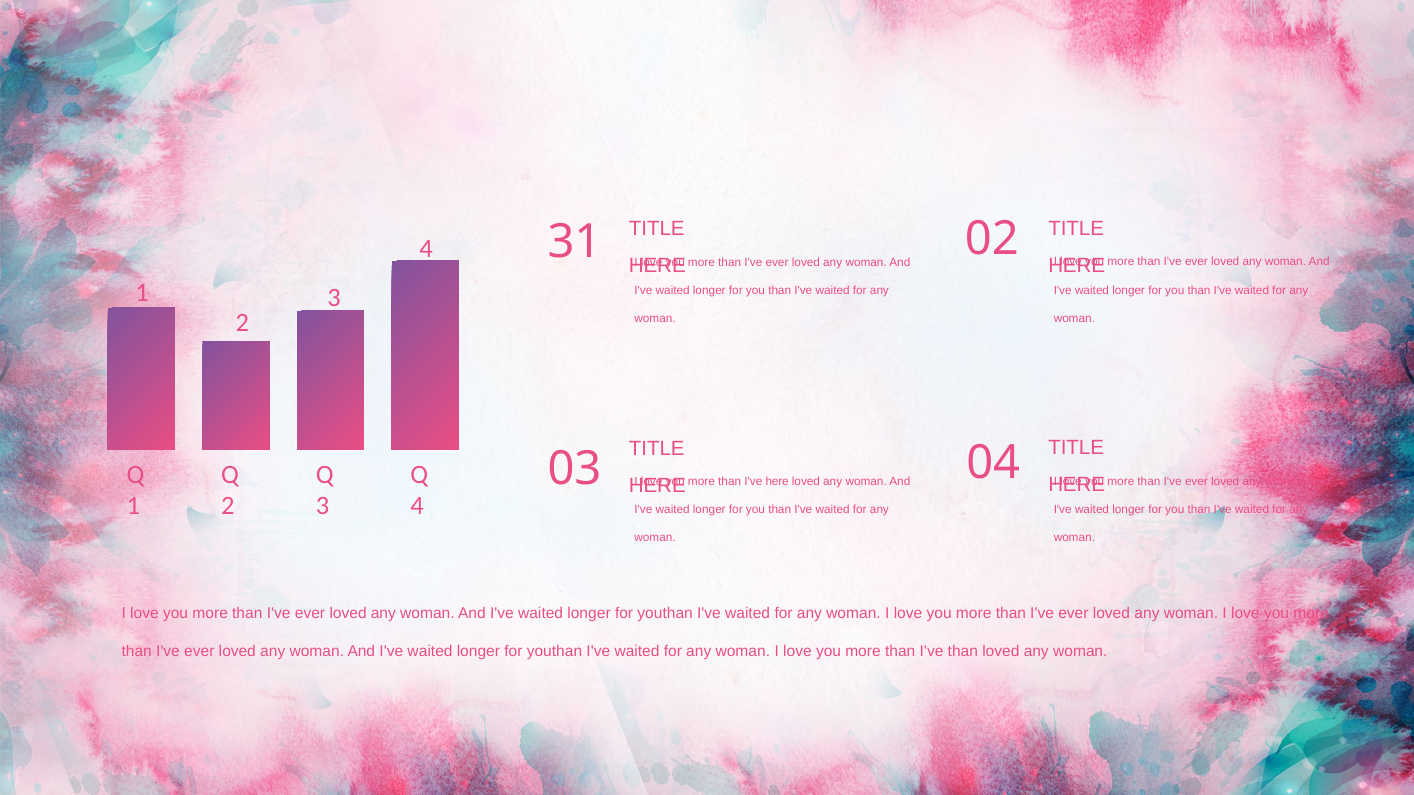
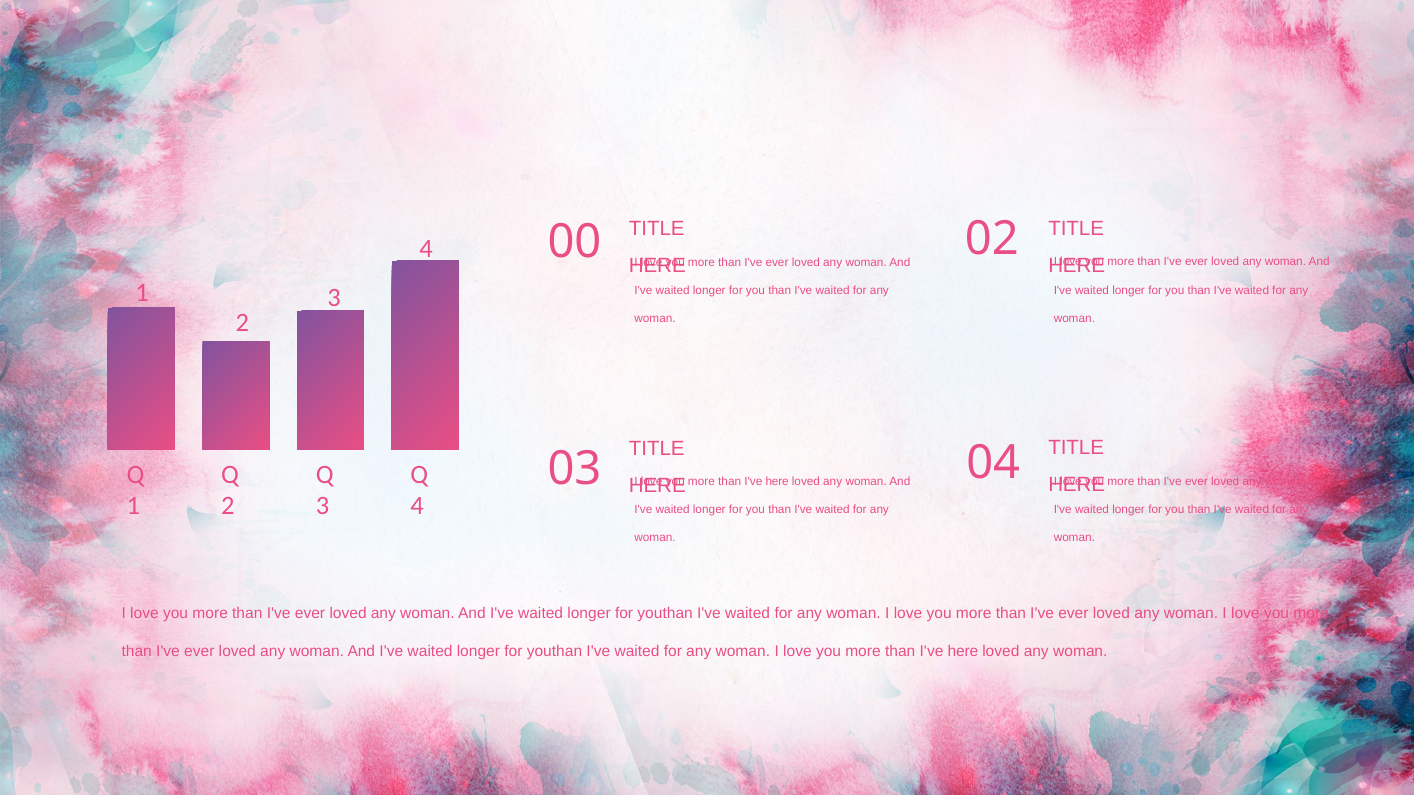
31: 31 -> 00 (574, 242)
than: than -> here (963, 651)
